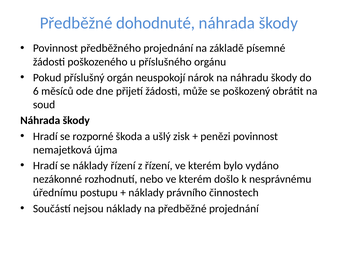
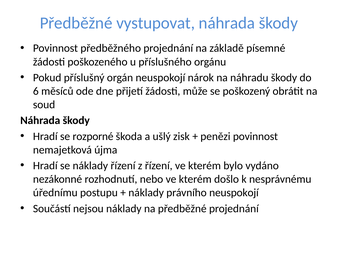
dohodnuté: dohodnuté -> vystupovat (156, 23)
právního činnostech: činnostech -> neuspokojí (234, 192)
